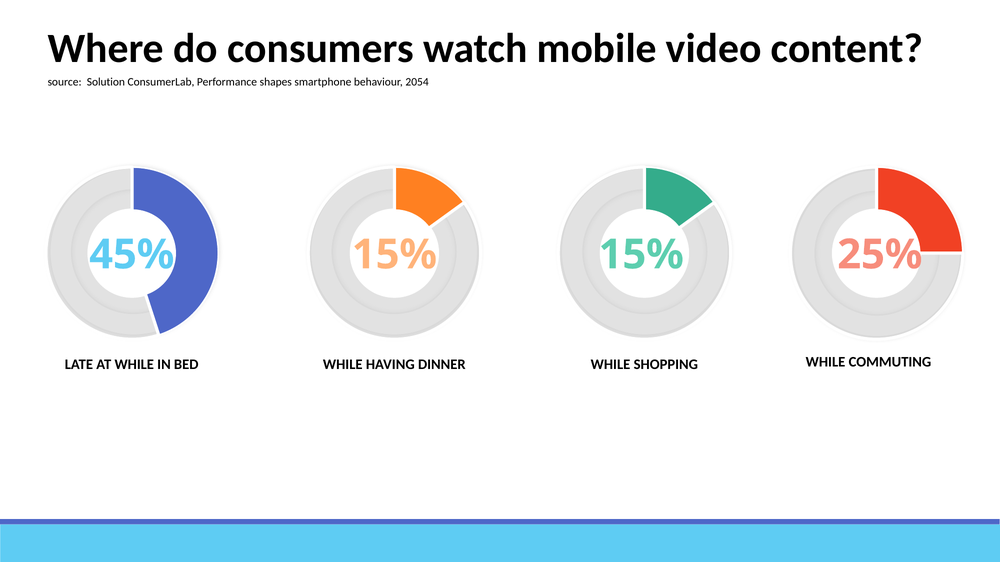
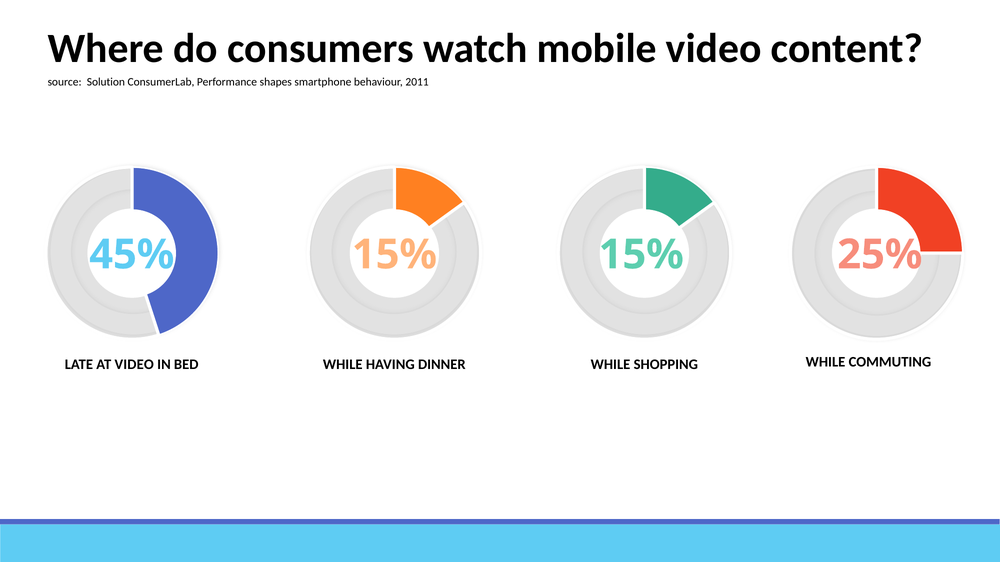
2054: 2054 -> 2011 (417, 82)
AT WHILE: WHILE -> VIDEO (134, 365)
